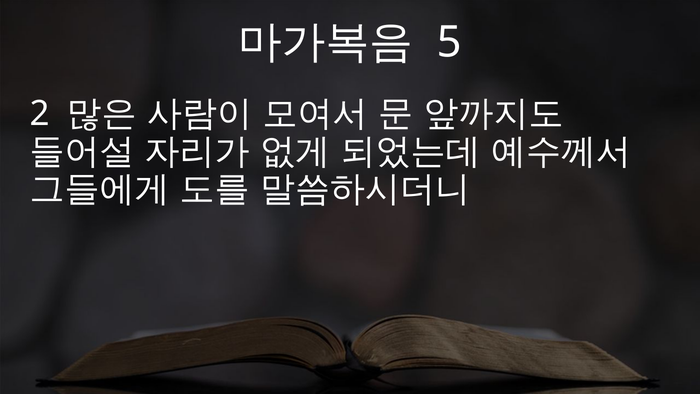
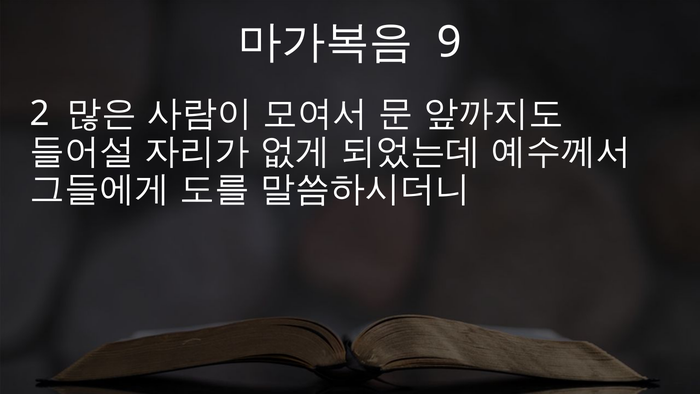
5: 5 -> 9 (449, 42)
